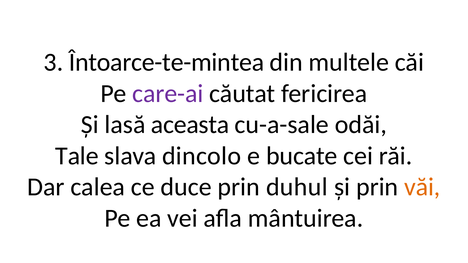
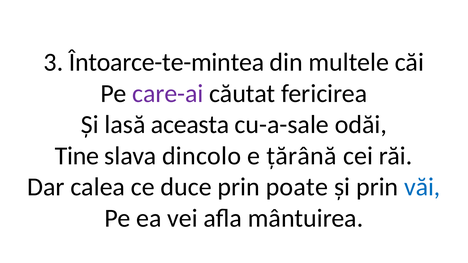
Tale: Tale -> Tine (77, 156)
bucate: bucate -> țărână (302, 156)
duhul: duhul -> poate (297, 187)
văi colour: orange -> blue (422, 187)
